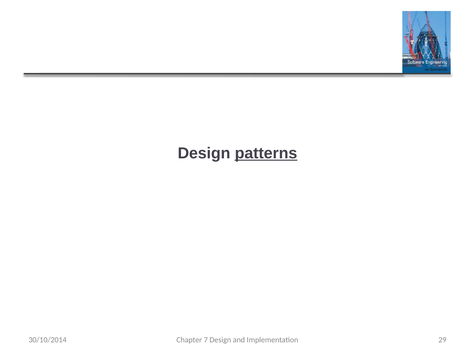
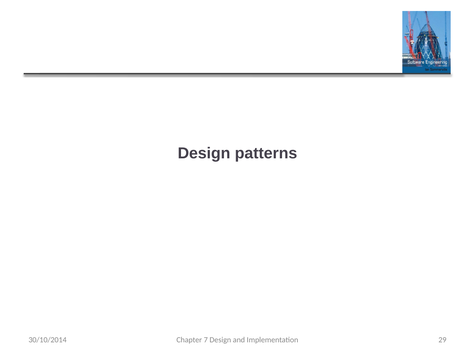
patterns underline: present -> none (266, 153)
